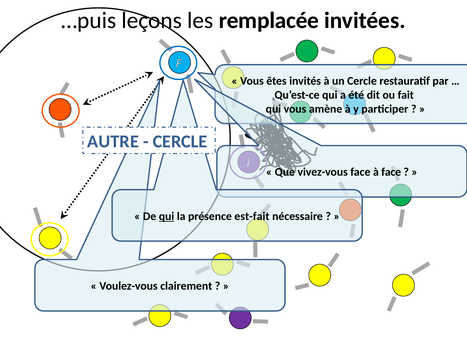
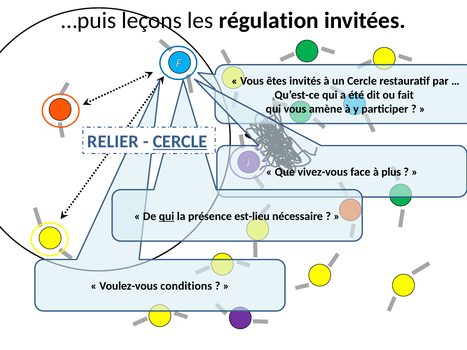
remplacée: remplacée -> régulation (269, 21)
AUTRE: AUTRE -> RELIER (113, 142)
CERCLE underline: none -> present (180, 142)
à face: face -> plus (391, 172)
est-fait: est-fait -> est-lieu (252, 216)
clairement: clairement -> conditions (186, 286)
